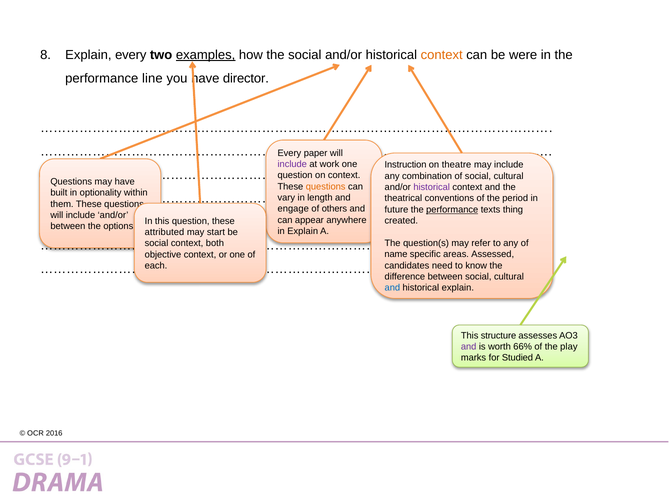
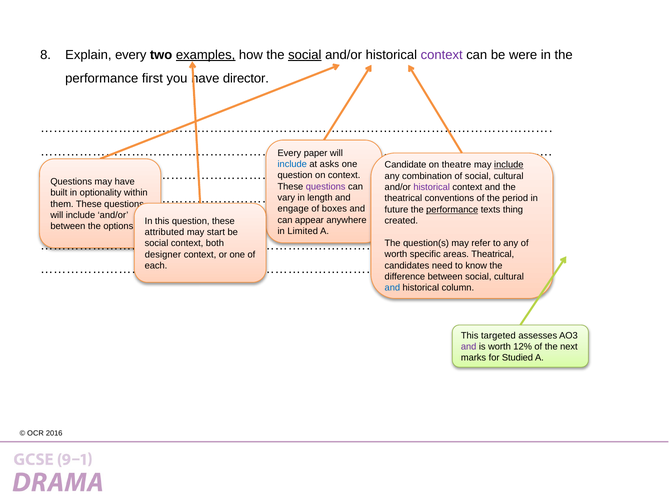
social underline: none -> present (305, 55)
context colour: orange -> purple (442, 55)
line: line -> first (152, 78)
include colour: purple -> blue (292, 164)
work: work -> asks (329, 164)
Instruction: Instruction -> Candidate (405, 165)
include underline: none -> present (509, 165)
questions colour: orange -> purple (326, 186)
others: others -> boxes (334, 209)
in Explain: Explain -> Limited (303, 231)
name: name -> worth (396, 254)
areas Assessed: Assessed -> Theatrical (493, 254)
objective: objective -> designer (163, 254)
historical explain: explain -> column (458, 288)
structure: structure -> targeted (498, 335)
66%: 66% -> 12% (523, 347)
play: play -> next (569, 347)
